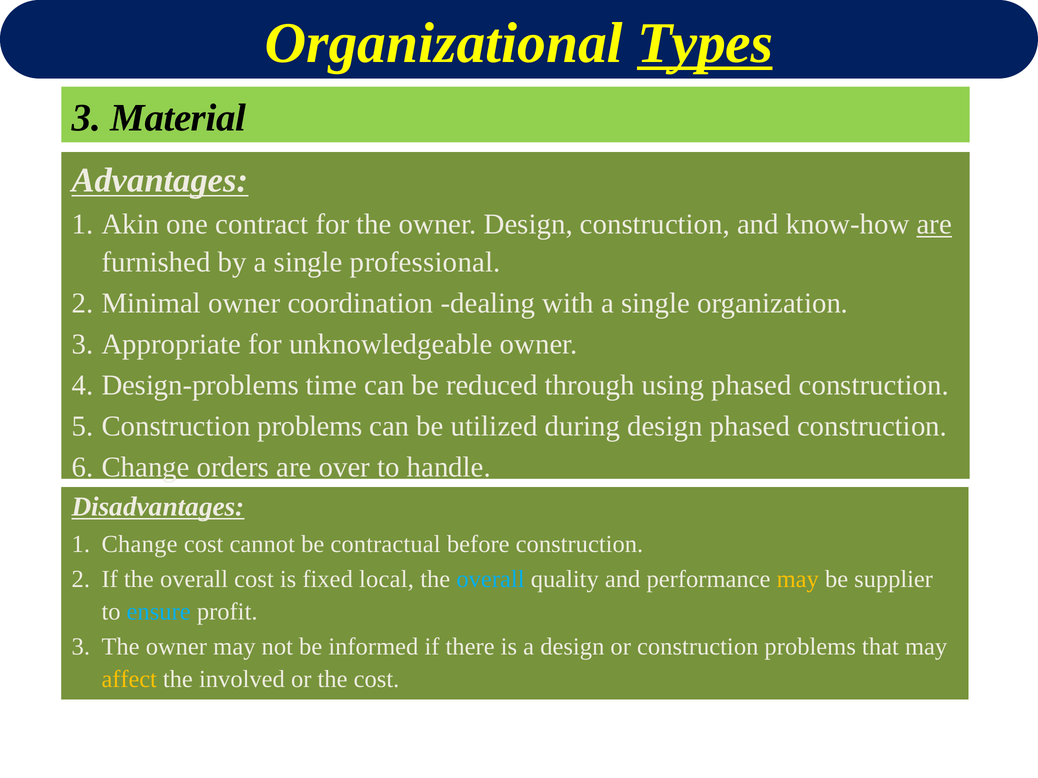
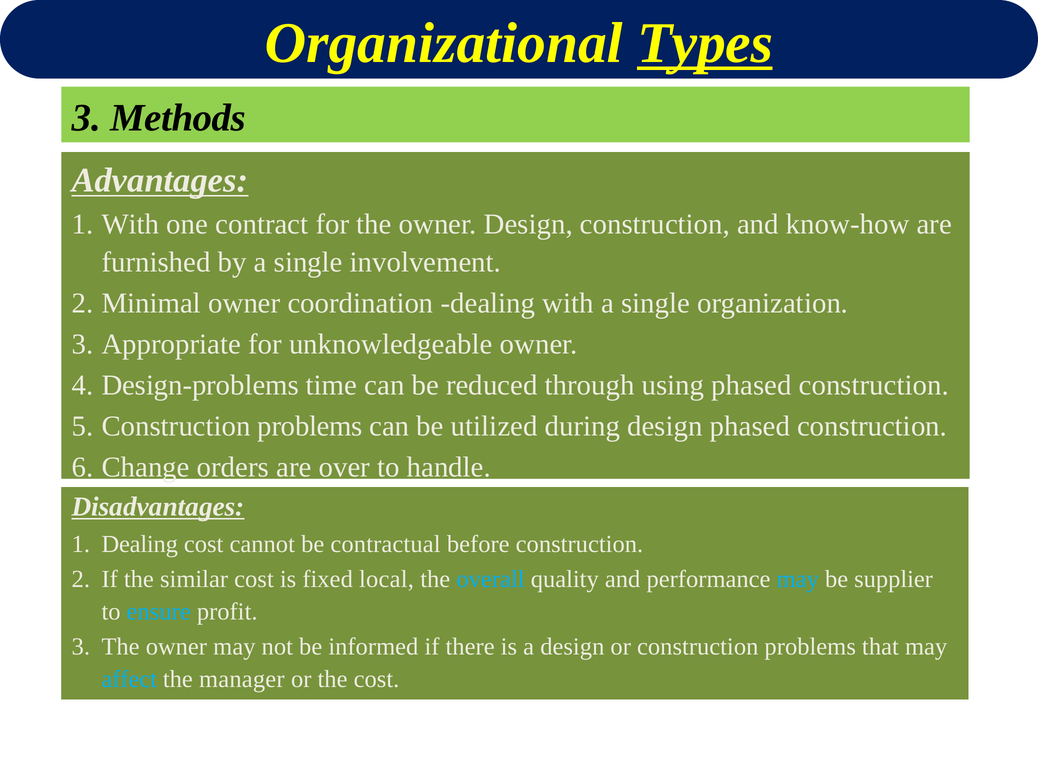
Material: Material -> Methods (178, 118)
Akin: Akin -> With (130, 225)
are underline: present -> none (934, 225)
professional: professional -> involvement (425, 263)
Change: Change -> Dealing (140, 544)
If the overall: overall -> similar (194, 580)
may colour: yellow -> light blue (798, 580)
affect colour: yellow -> light blue (129, 680)
involved: involved -> manager (242, 680)
